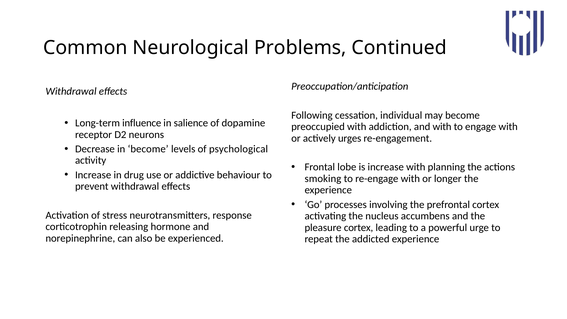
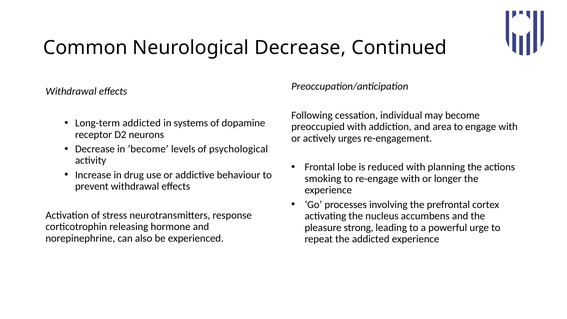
Neurological Problems: Problems -> Decrease (300, 48)
Long-term influence: influence -> addicted (142, 123)
salience: salience -> systems (191, 123)
and with: with -> area (442, 127)
is increase: increase -> reduced (386, 167)
pleasure cortex: cortex -> strong (359, 227)
